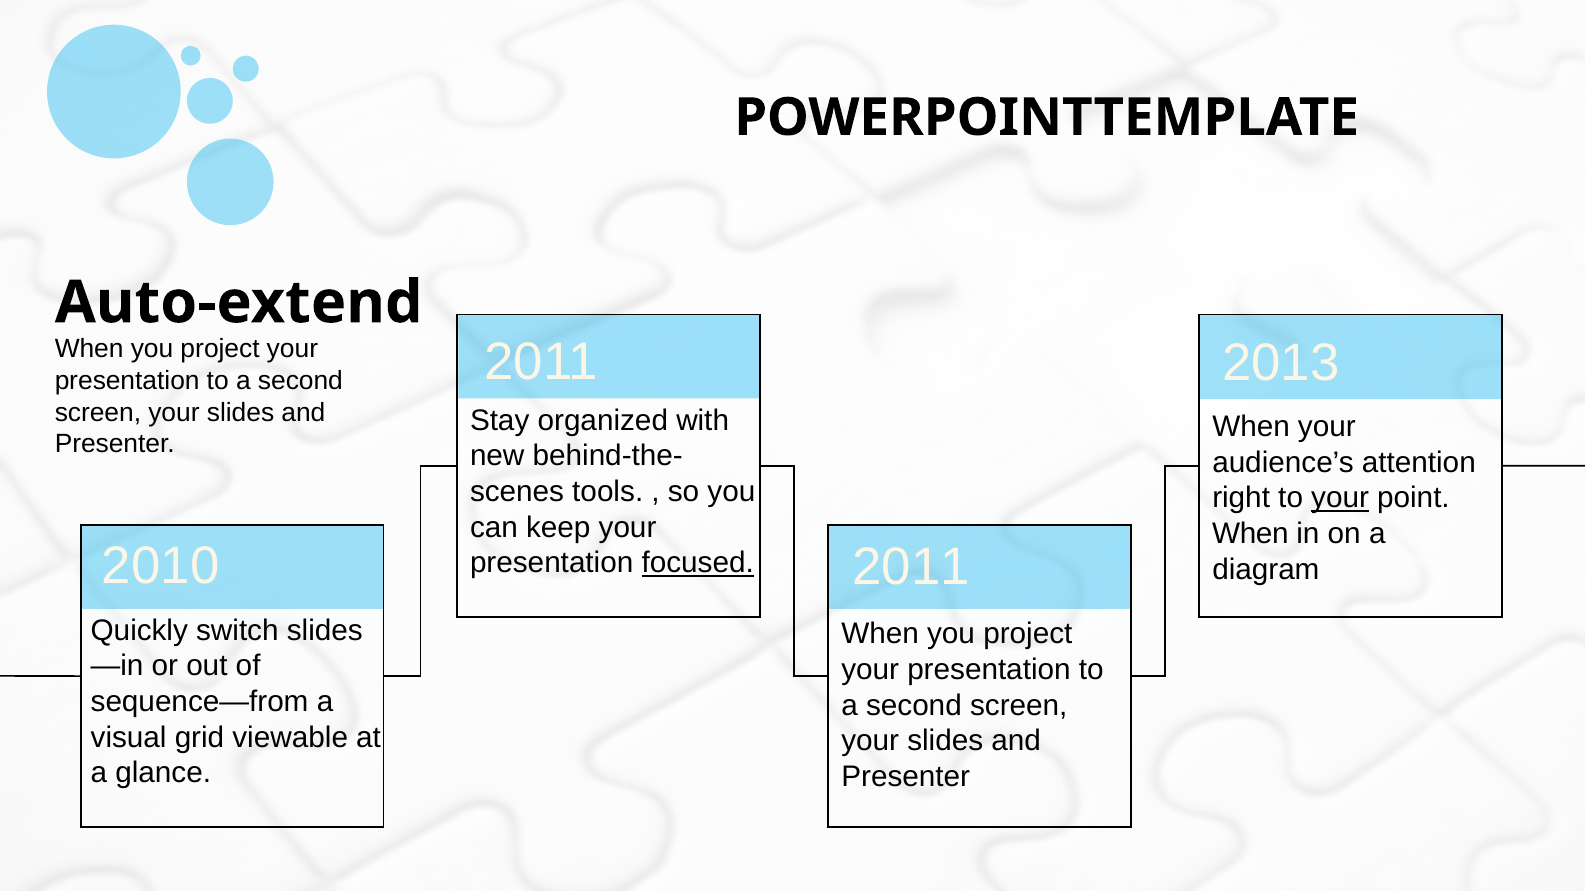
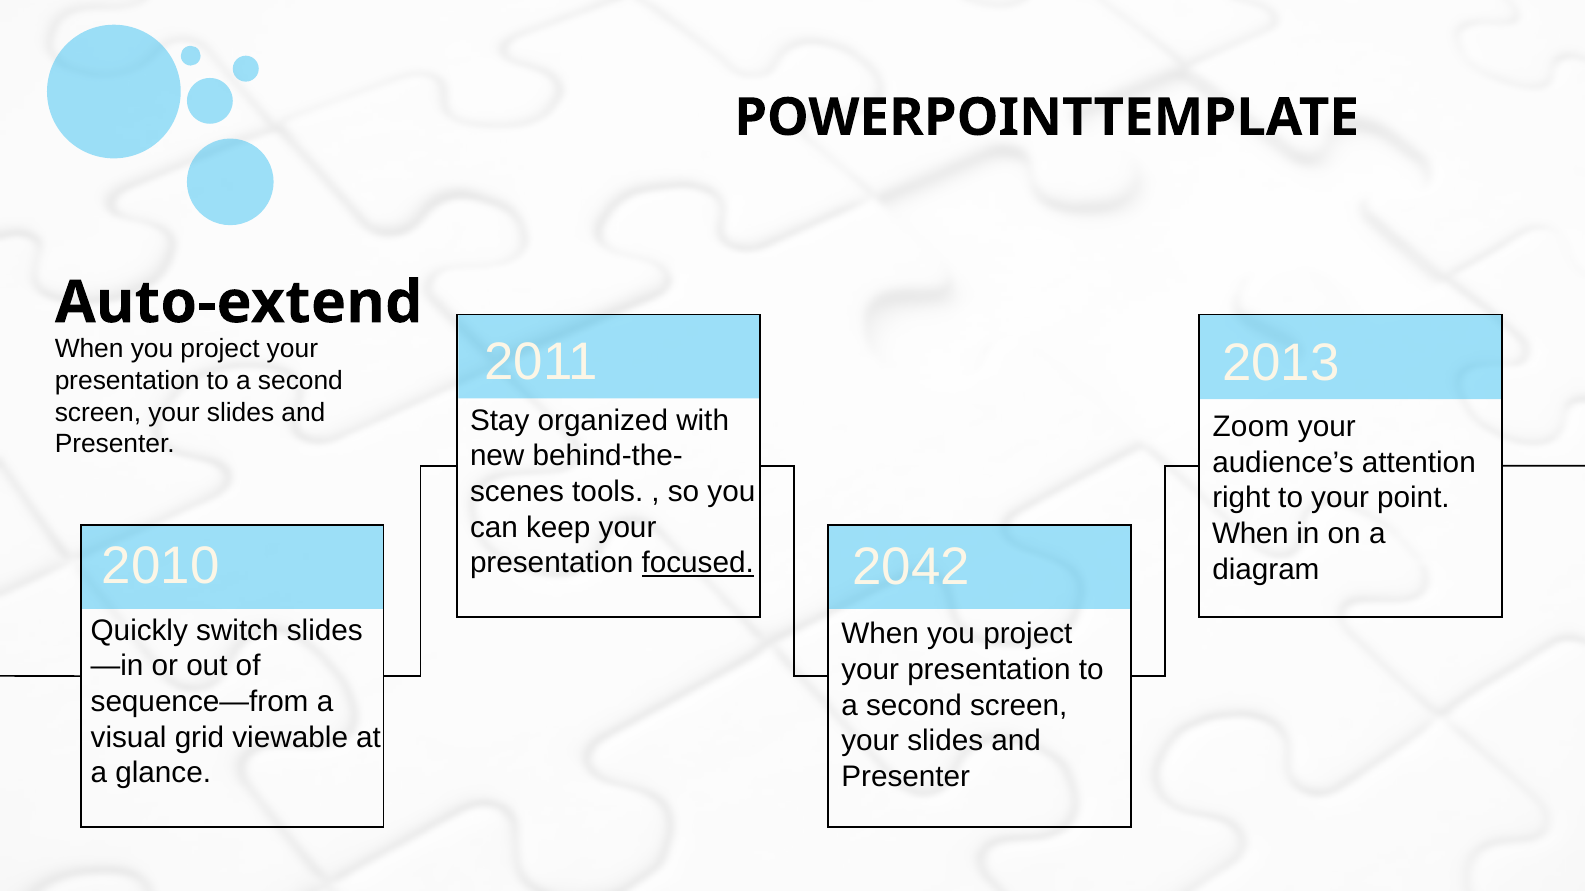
When: When -> Zoom (1251, 427)
your underline: present -> none (1340, 498)
2011: 2011 -> 2042 (911, 567)
